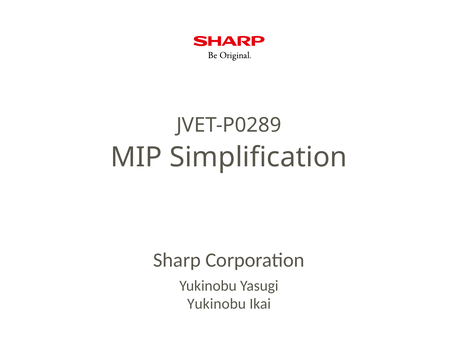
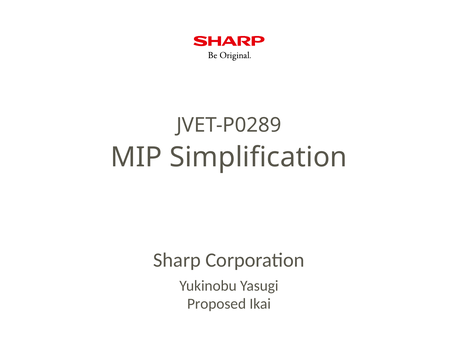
Yukinobu: Yukinobu -> Proposed (217, 304)
